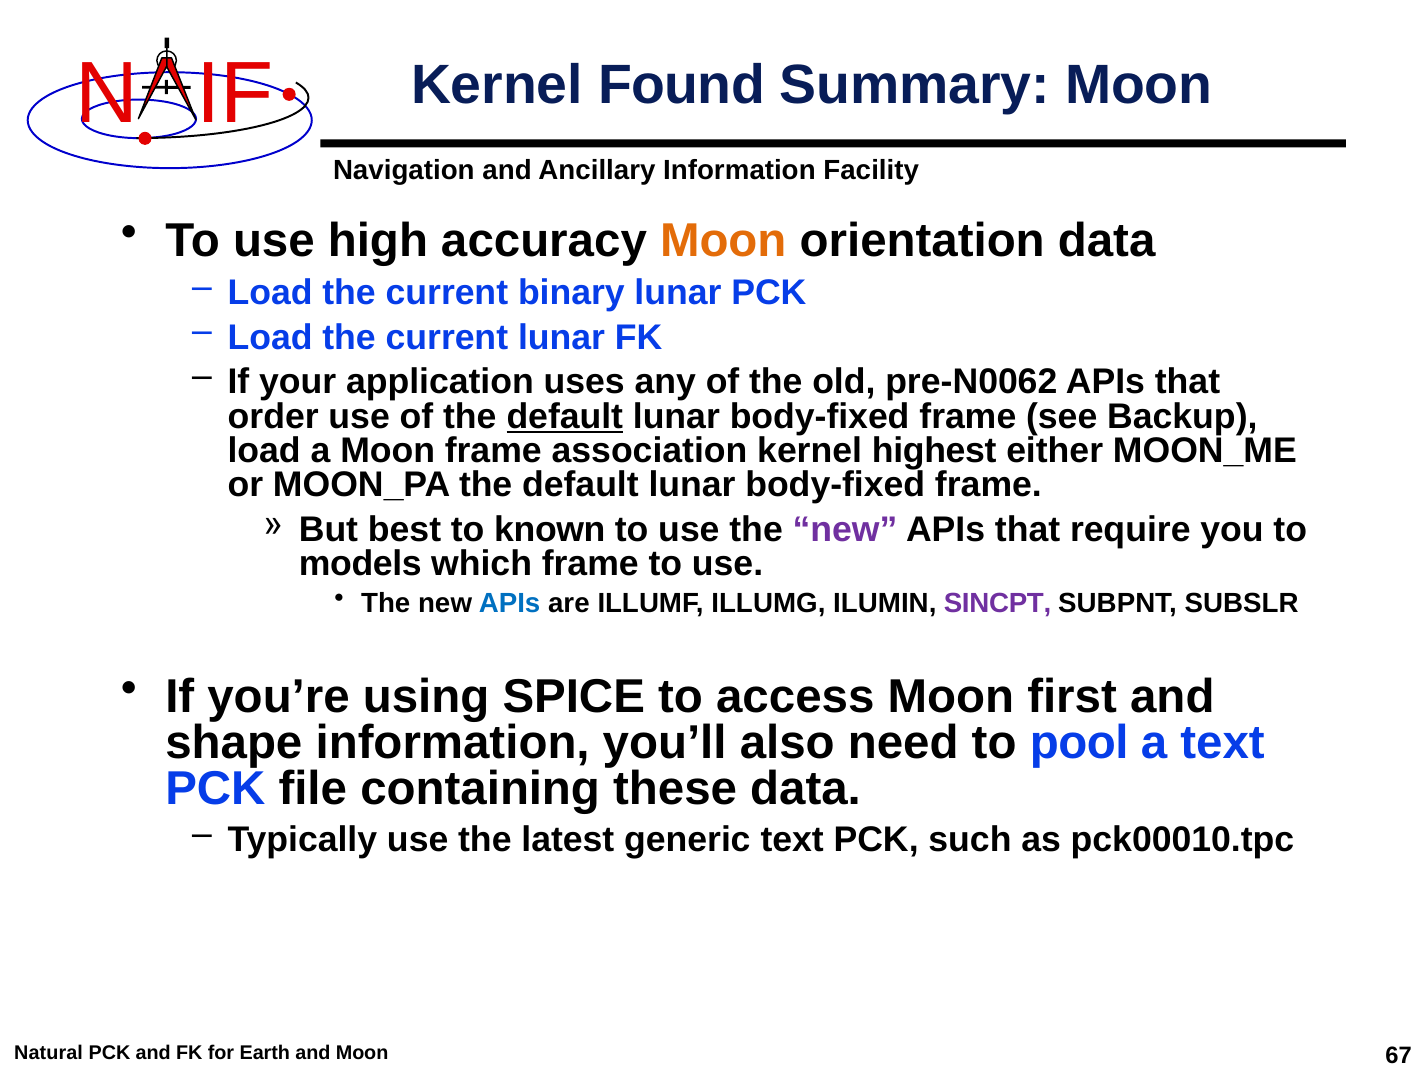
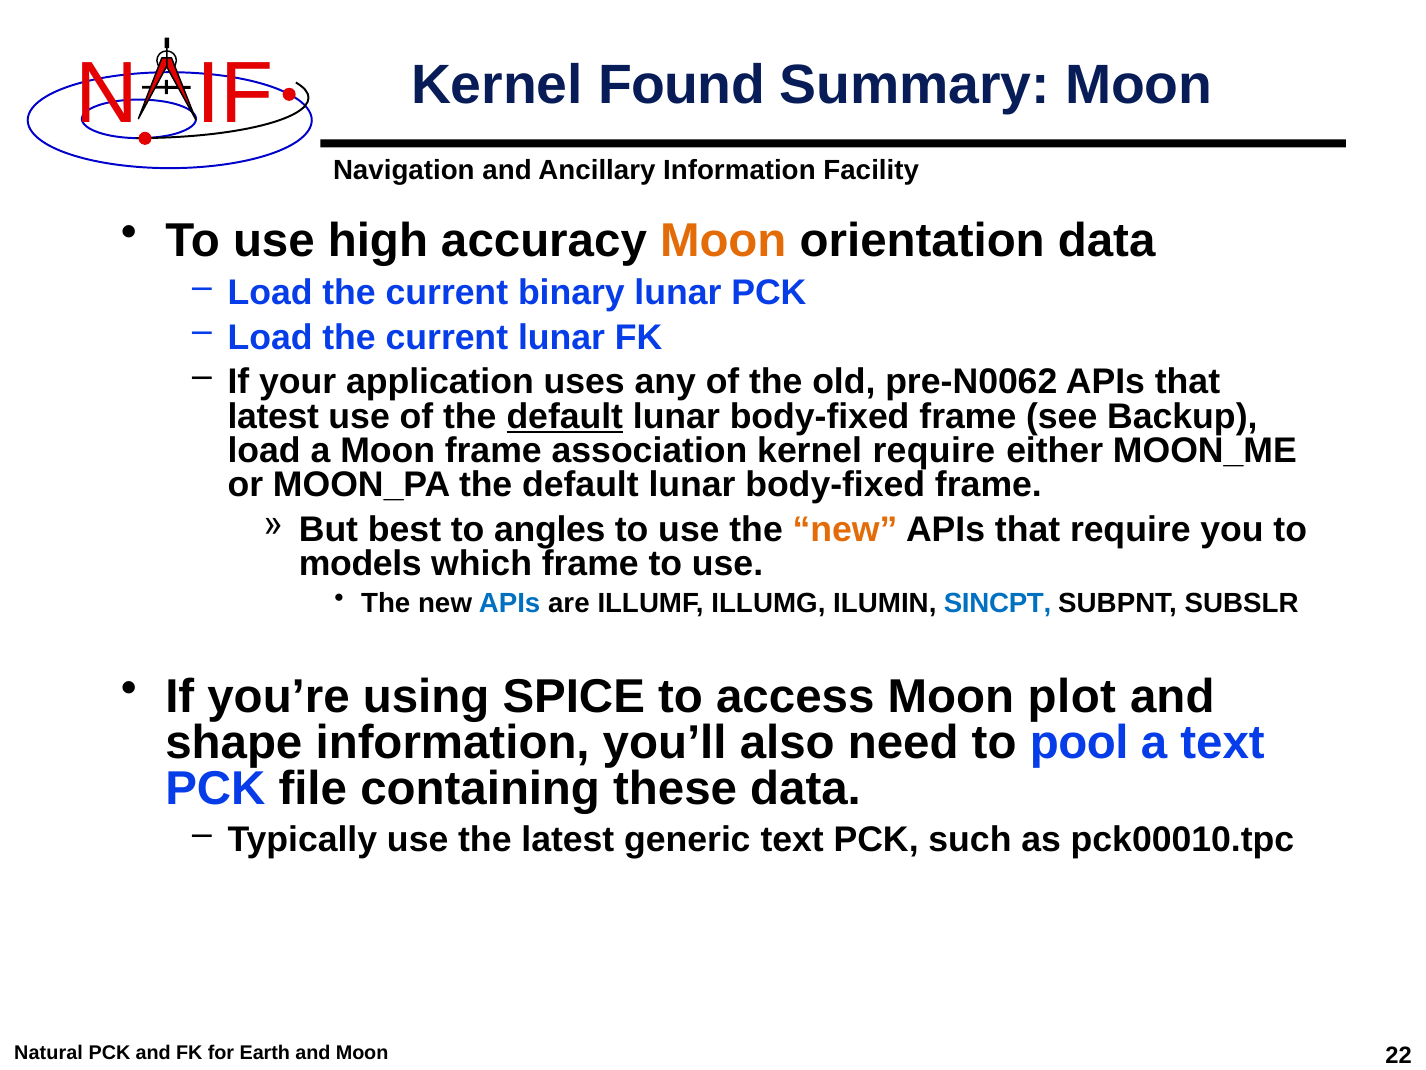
order: order -> latest (273, 416)
kernel highest: highest -> require (934, 451)
known: known -> angles (550, 530)
new colour: purple -> orange (845, 530)
SINCPT colour: purple -> blue (997, 603)
first: first -> plot (1072, 697)
67: 67 -> 22 (1399, 1055)
